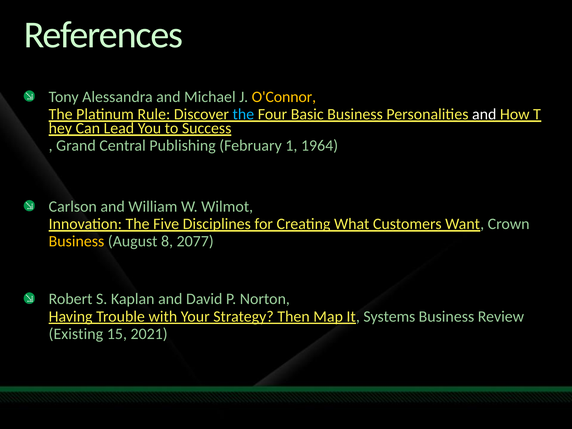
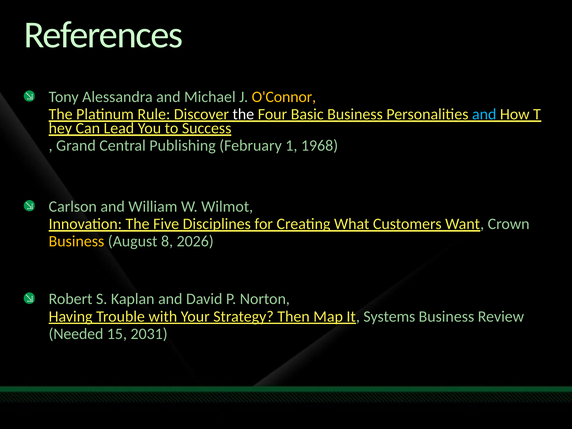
the colour: light blue -> white (243, 114)
and colour: white -> light blue (484, 114)
1964: 1964 -> 1968 (320, 146)
2077: 2077 -> 2026 (195, 241)
Existing: Existing -> Needed (76, 334)
2021: 2021 -> 2031 (149, 334)
